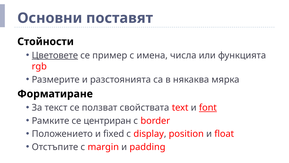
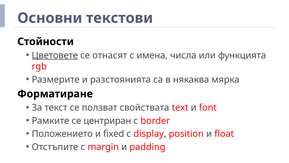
поставят: поставят -> текстови (120, 18)
пример: пример -> отнасят (110, 55)
font underline: present -> none (208, 107)
